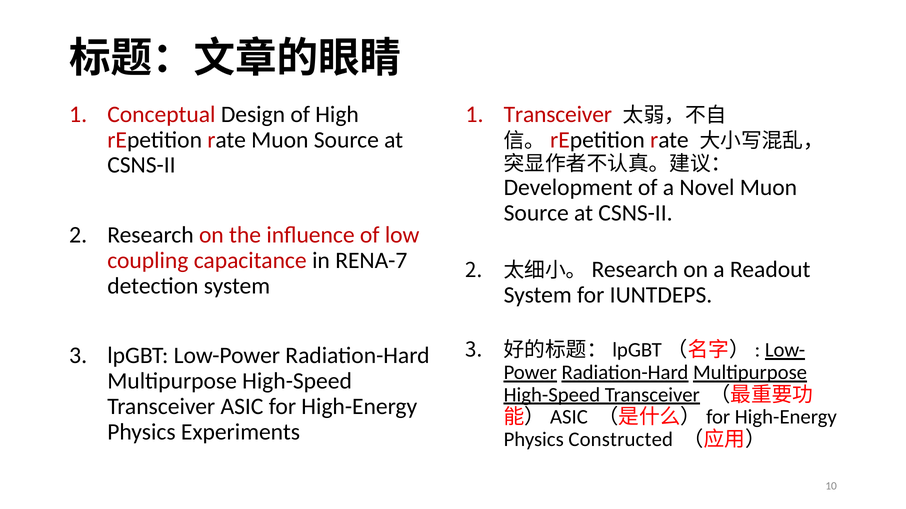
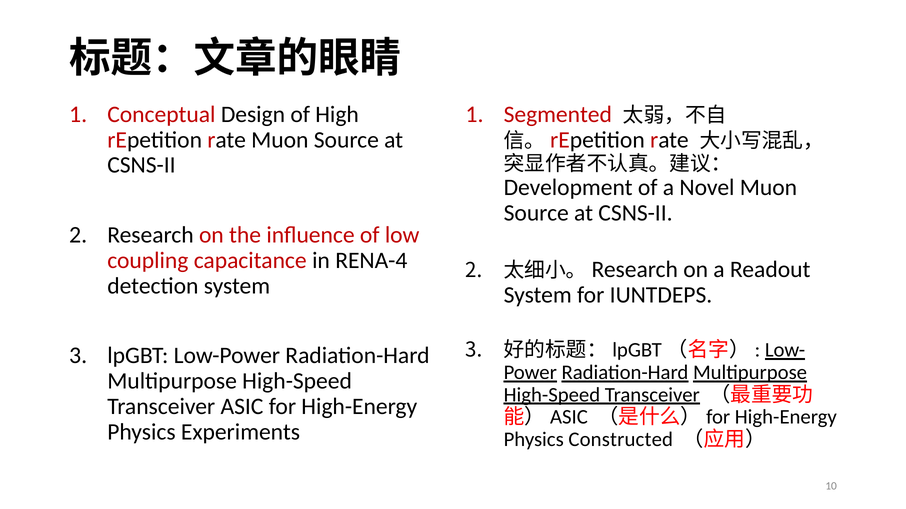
Transceiver: Transceiver -> Segmented (558, 114)
RENA-7: RENA-7 -> RENA-4 (371, 261)
